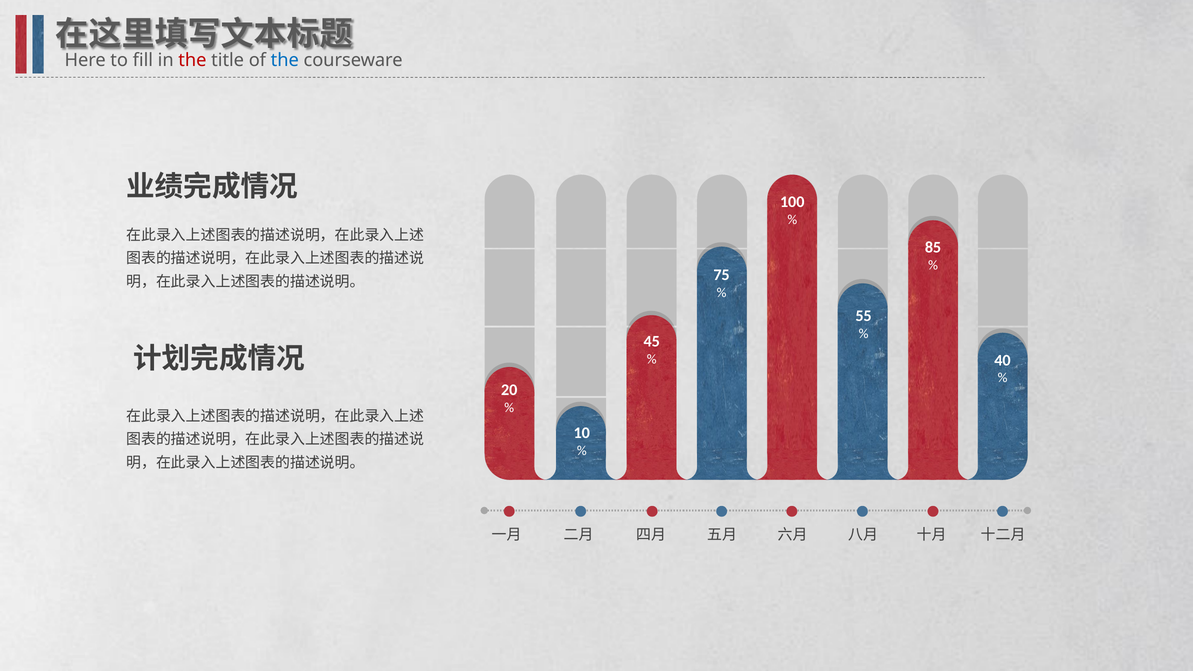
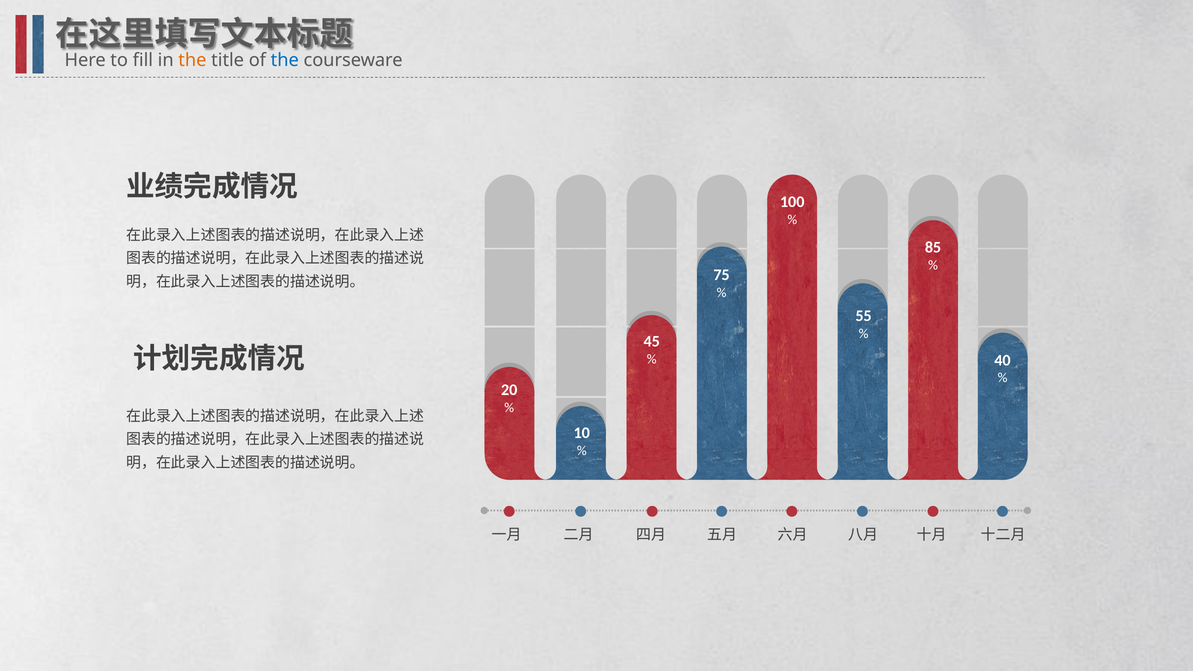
the colour: red -> orange (192, 60)
